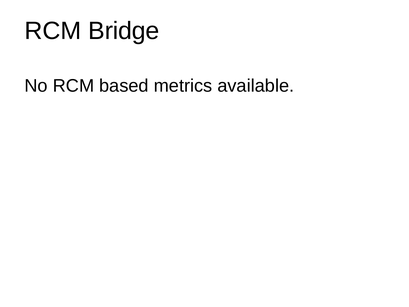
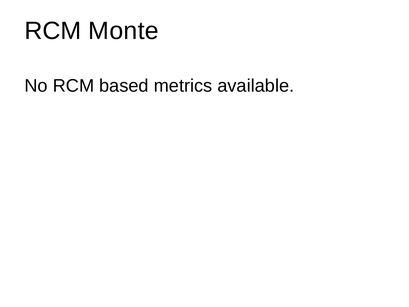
Bridge: Bridge -> Monte (124, 31)
